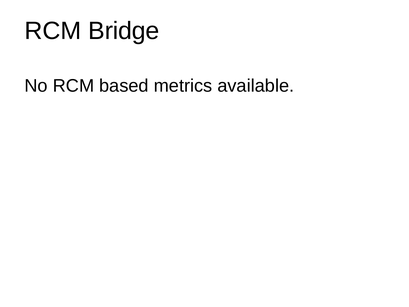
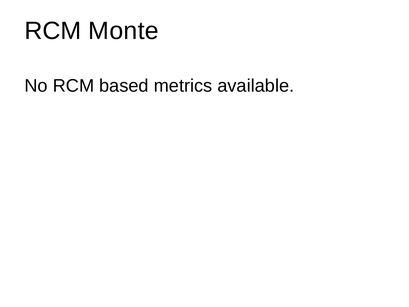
Bridge: Bridge -> Monte (124, 31)
